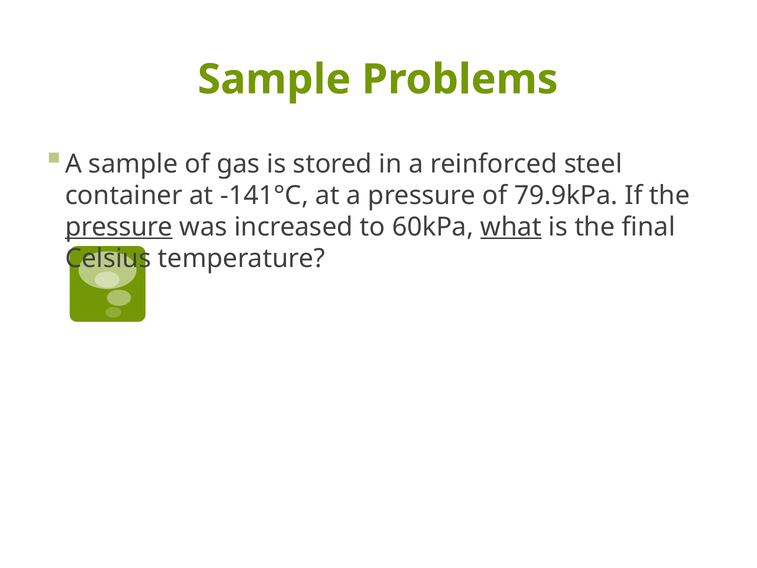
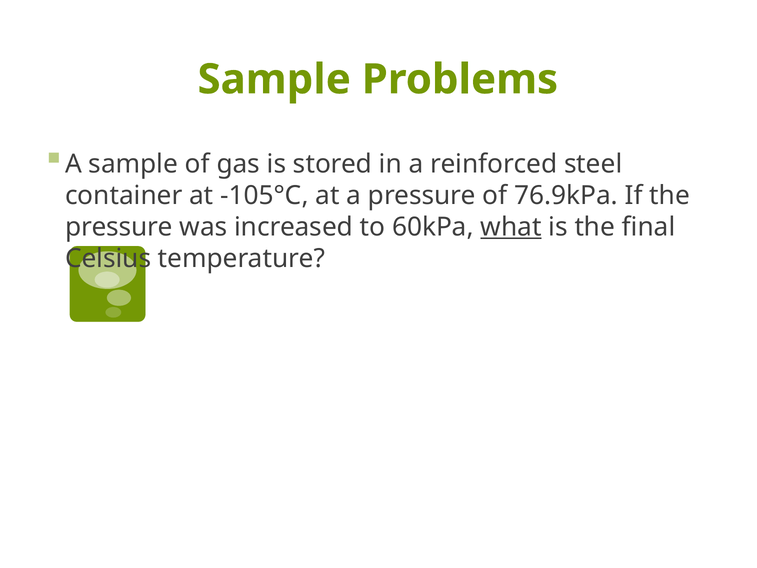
-141°C: -141°C -> -105°C (264, 195)
79.9kPa: 79.9kPa -> 76.9kPa (566, 195)
pressure underline: present -> none (119, 227)
